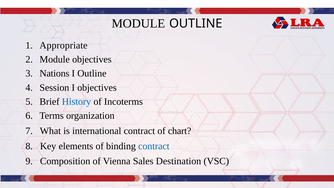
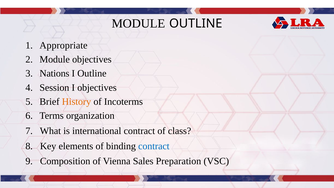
History colour: blue -> orange (76, 101)
chart: chart -> class (180, 131)
Destination: Destination -> Preparation (179, 161)
